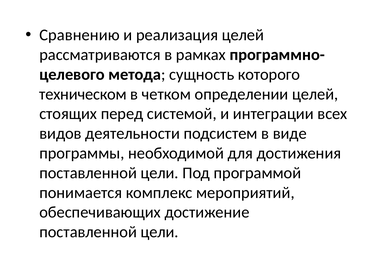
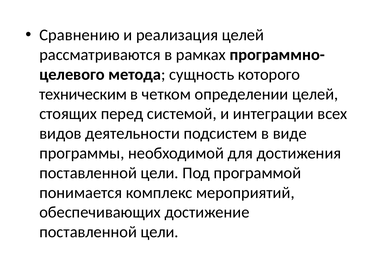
техническом: техническом -> техническим (83, 94)
